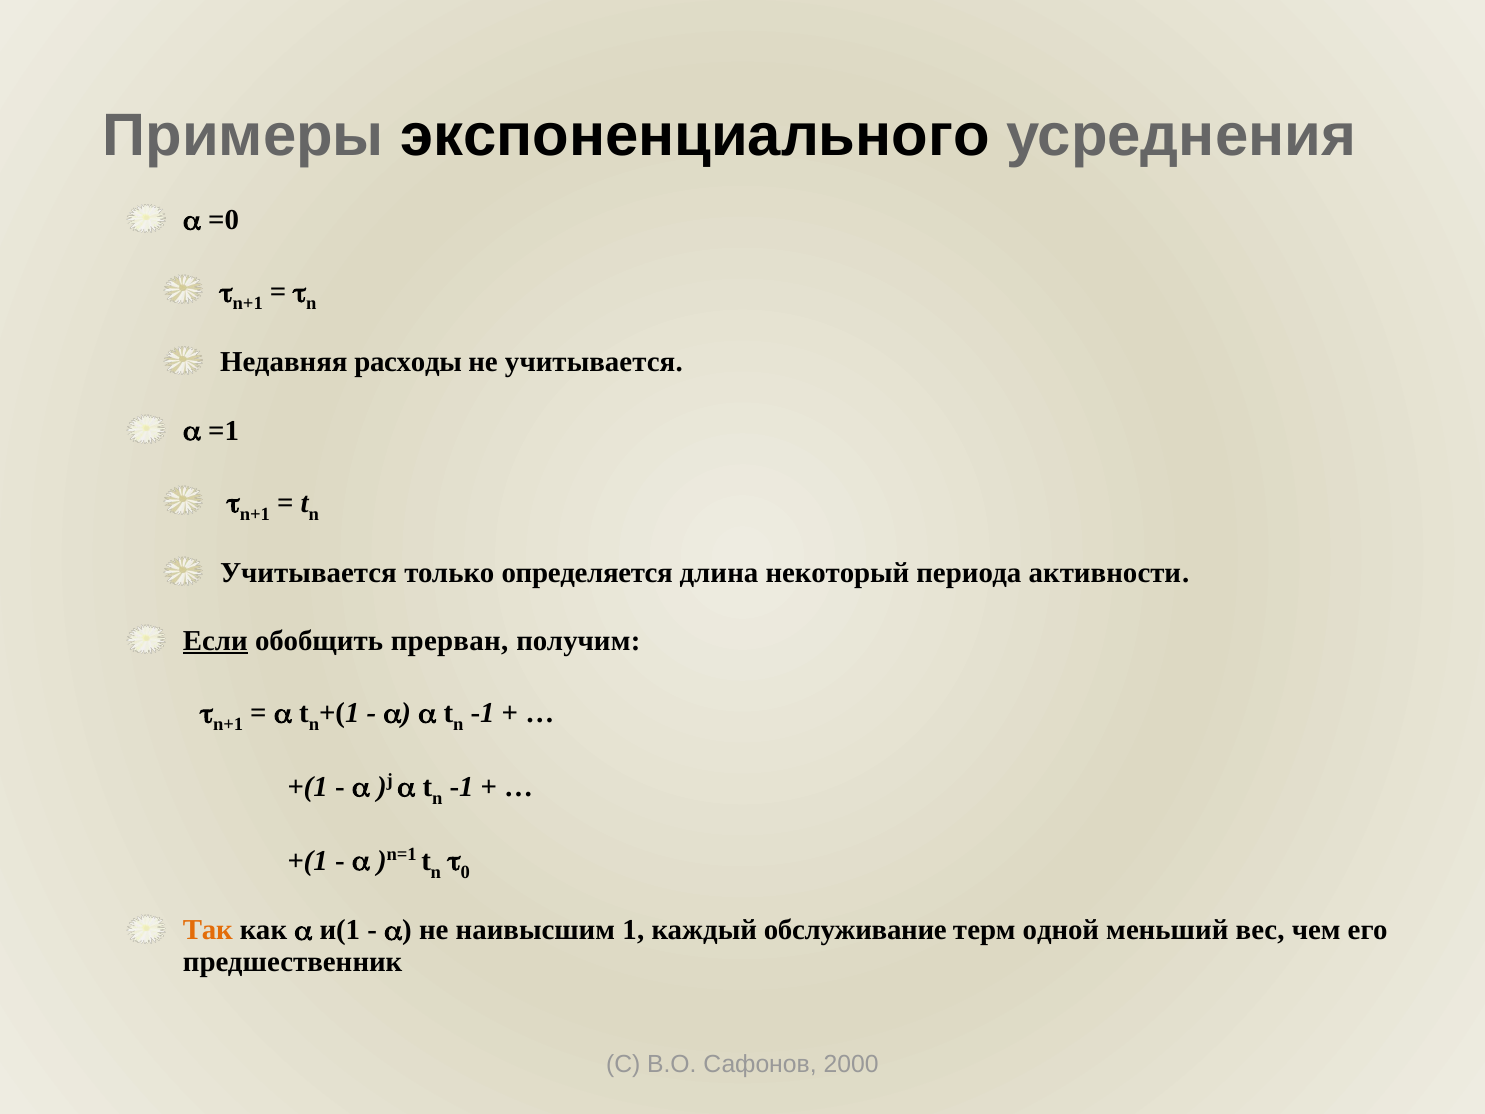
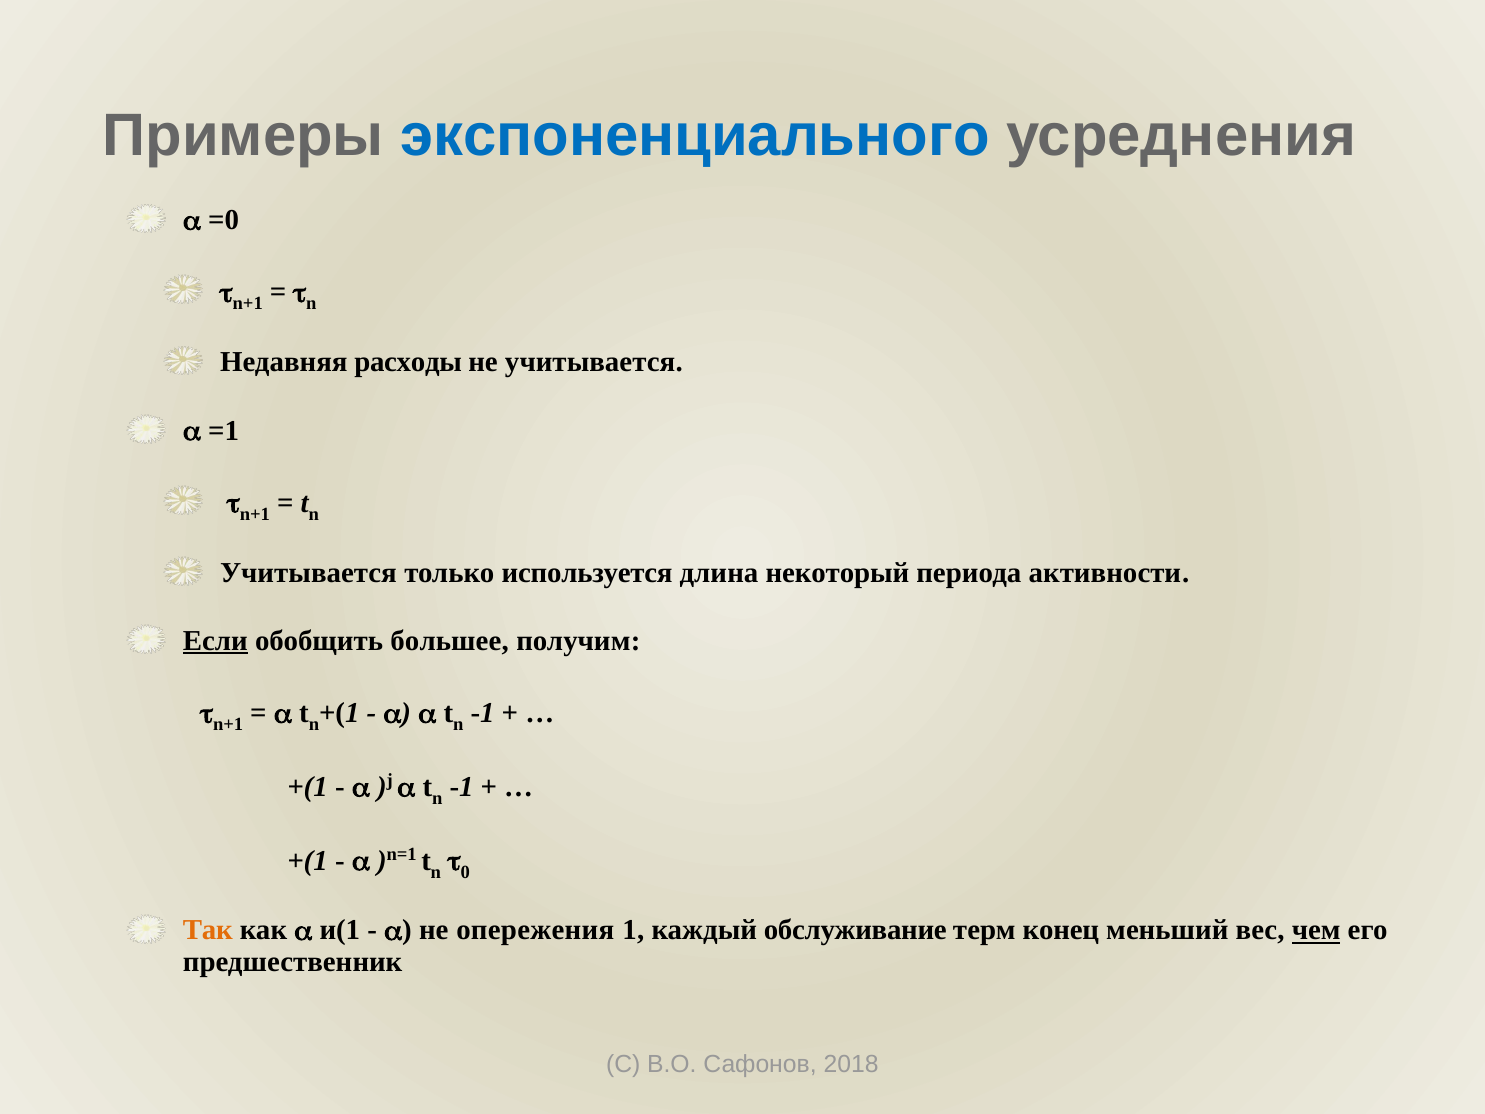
экспоненциального colour: black -> blue (695, 136)
определяется: определяется -> используется (587, 572)
прерван: прерван -> большее (450, 641)
наивысшим: наивысшим -> опережения (535, 930)
одной: одной -> конец (1061, 930)
чем underline: none -> present (1316, 930)
2000: 2000 -> 2018 (851, 1064)
